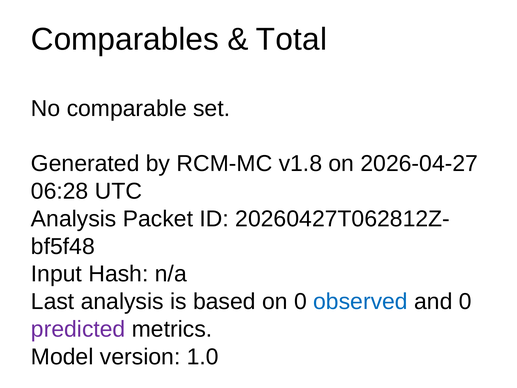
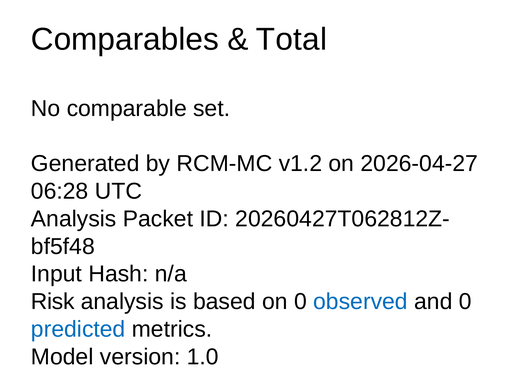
v1.8: v1.8 -> v1.2 (300, 164)
Last: Last -> Risk (53, 301)
predicted colour: purple -> blue (78, 329)
